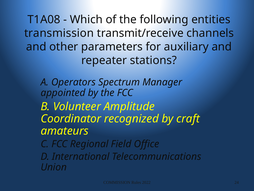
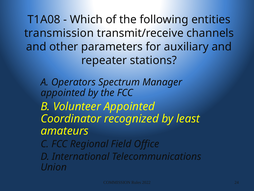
Volunteer Amplitude: Amplitude -> Appointed (129, 106)
craft: craft -> least (188, 118)
